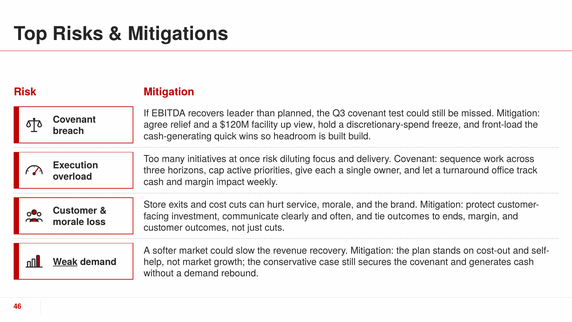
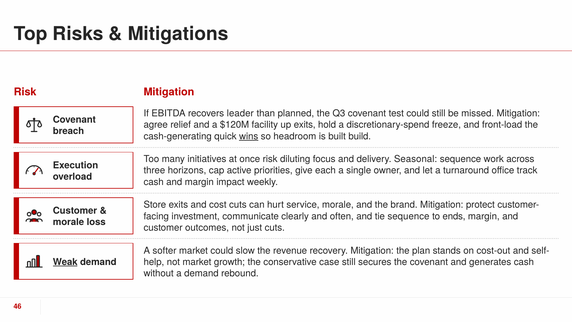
up view: view -> exits (305, 125)
wins underline: none -> present (249, 136)
delivery Covenant: Covenant -> Seasonal (416, 159)
tie outcomes: outcomes -> sequence (408, 216)
